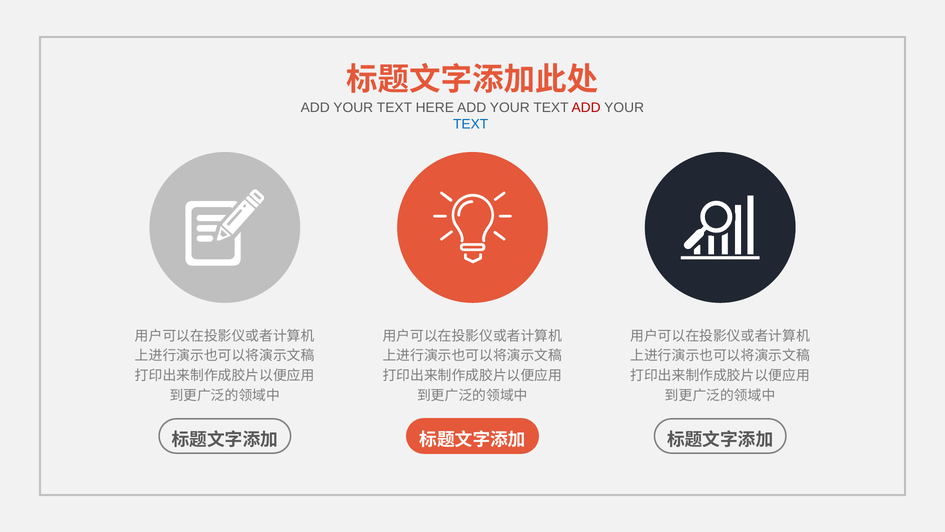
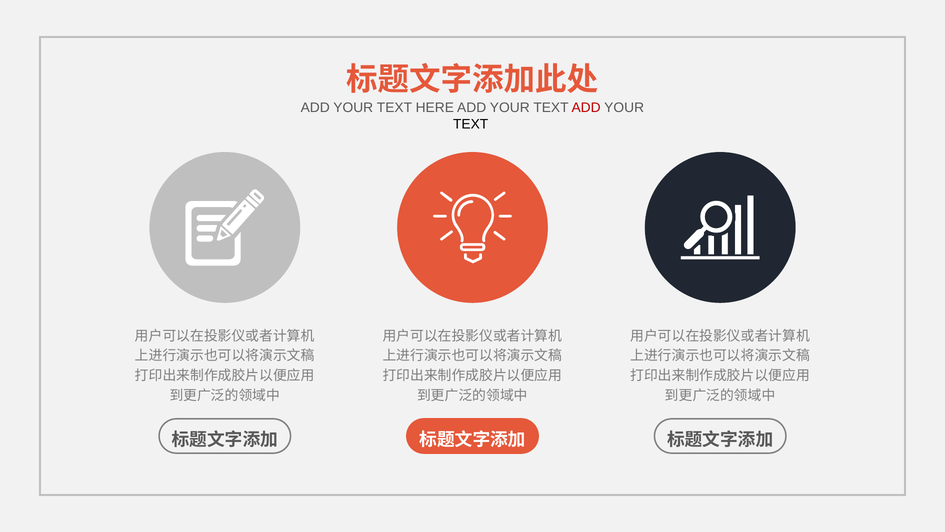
TEXT colour: blue -> black (471, 124)
